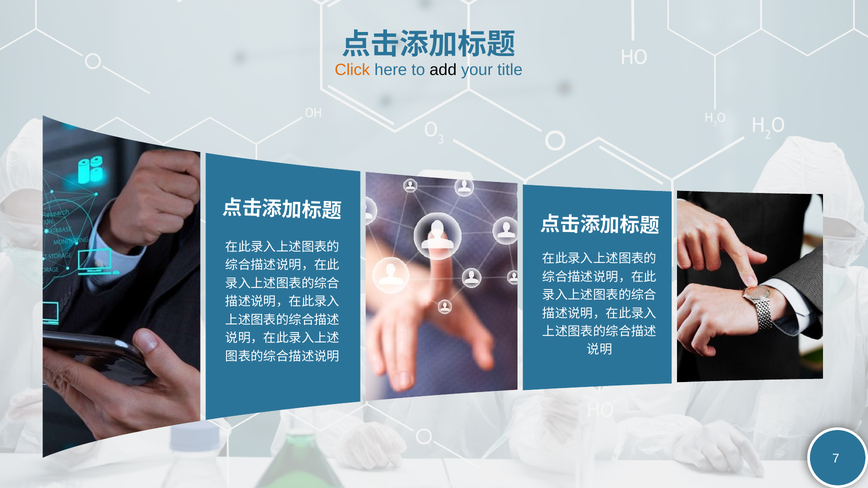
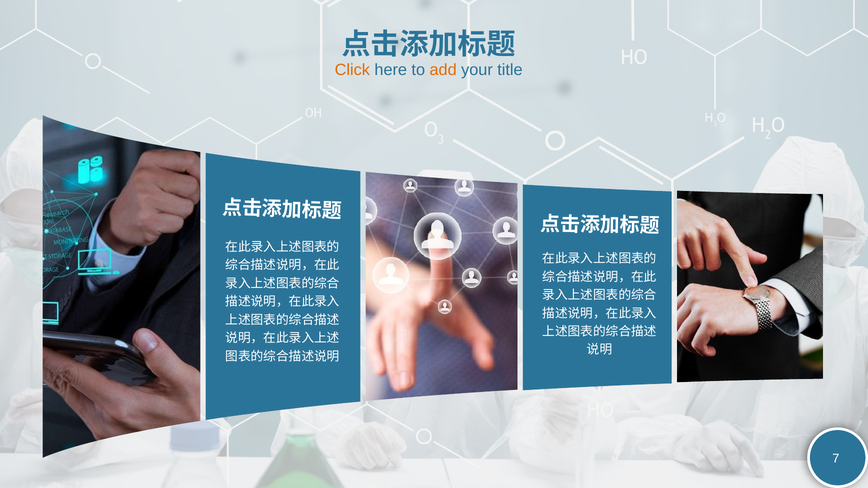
add colour: black -> orange (443, 70)
